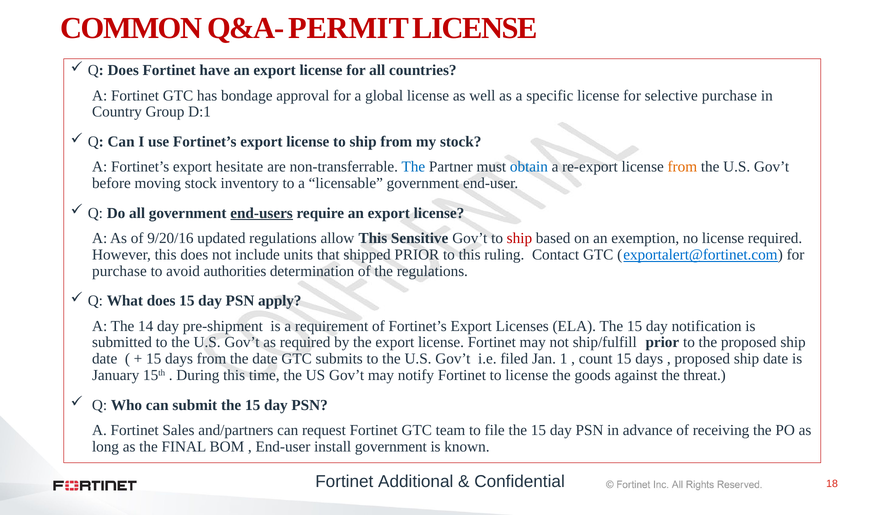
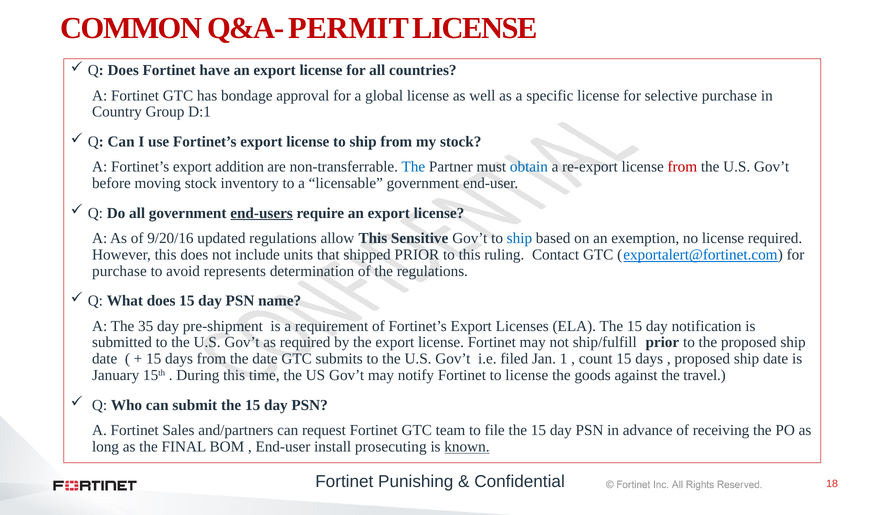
hesitate: hesitate -> addition (240, 167)
from colour: orange -> red (682, 167)
ship colour: red -> blue (519, 238)
authorities: authorities -> represents (235, 271)
apply: apply -> name (280, 301)
14: 14 -> 35 (146, 326)
threat: threat -> travel (705, 375)
install government: government -> prosecuting (391, 446)
known underline: none -> present (467, 446)
Additional: Additional -> Punishing (416, 481)
